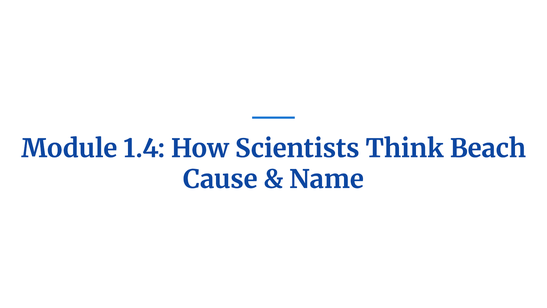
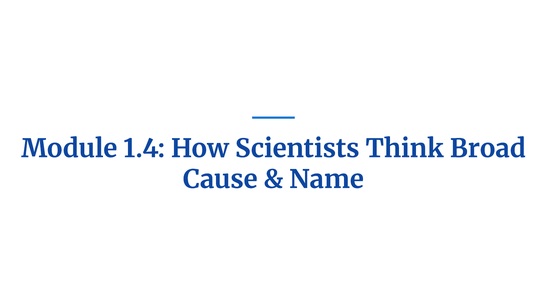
Beach: Beach -> Broad (488, 149)
